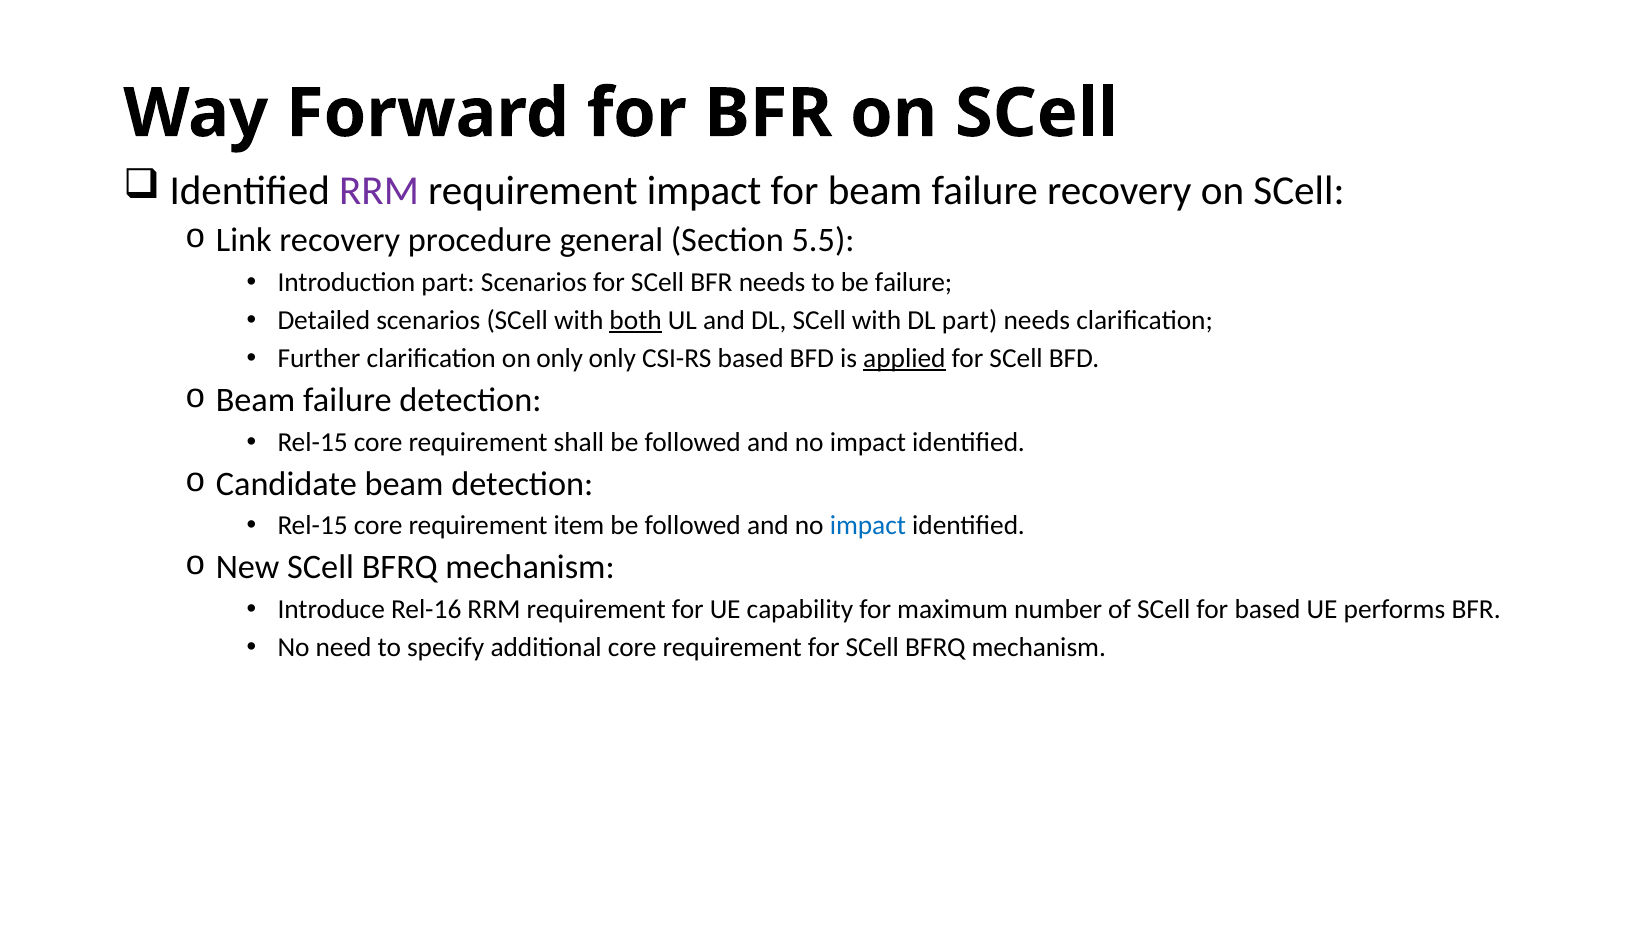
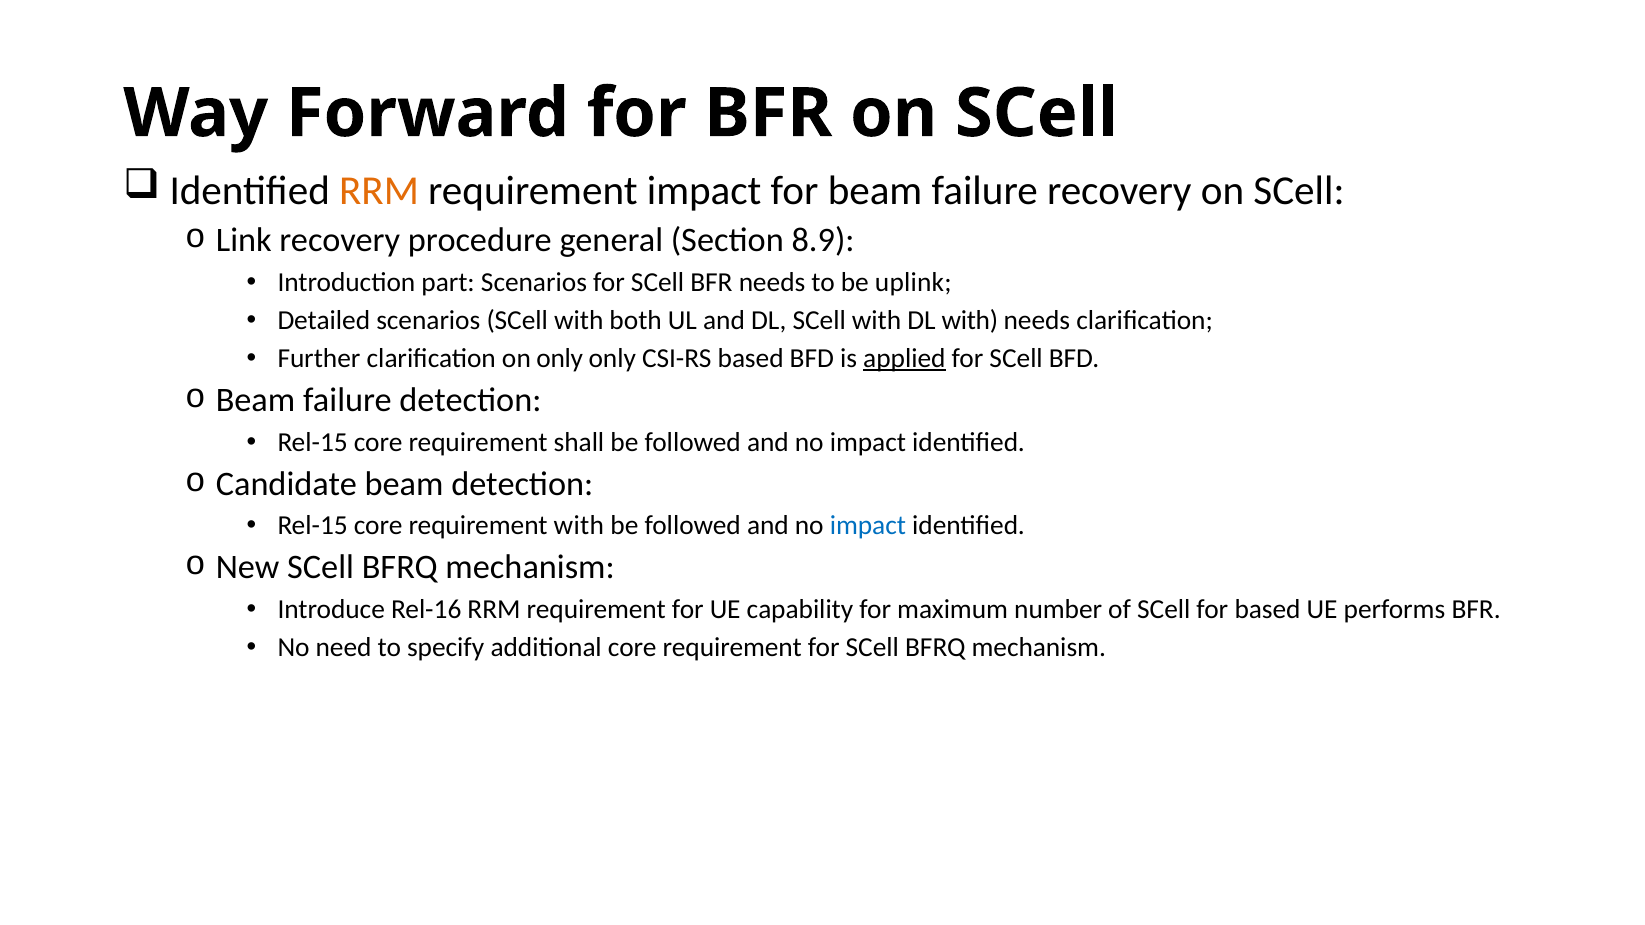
RRM colour: purple -> orange (379, 191)
5.5: 5.5 -> 8.9 (823, 240)
be failure: failure -> uplink (913, 282)
both underline: present -> none (636, 320)
DL part: part -> with (970, 320)
requirement item: item -> with (579, 526)
